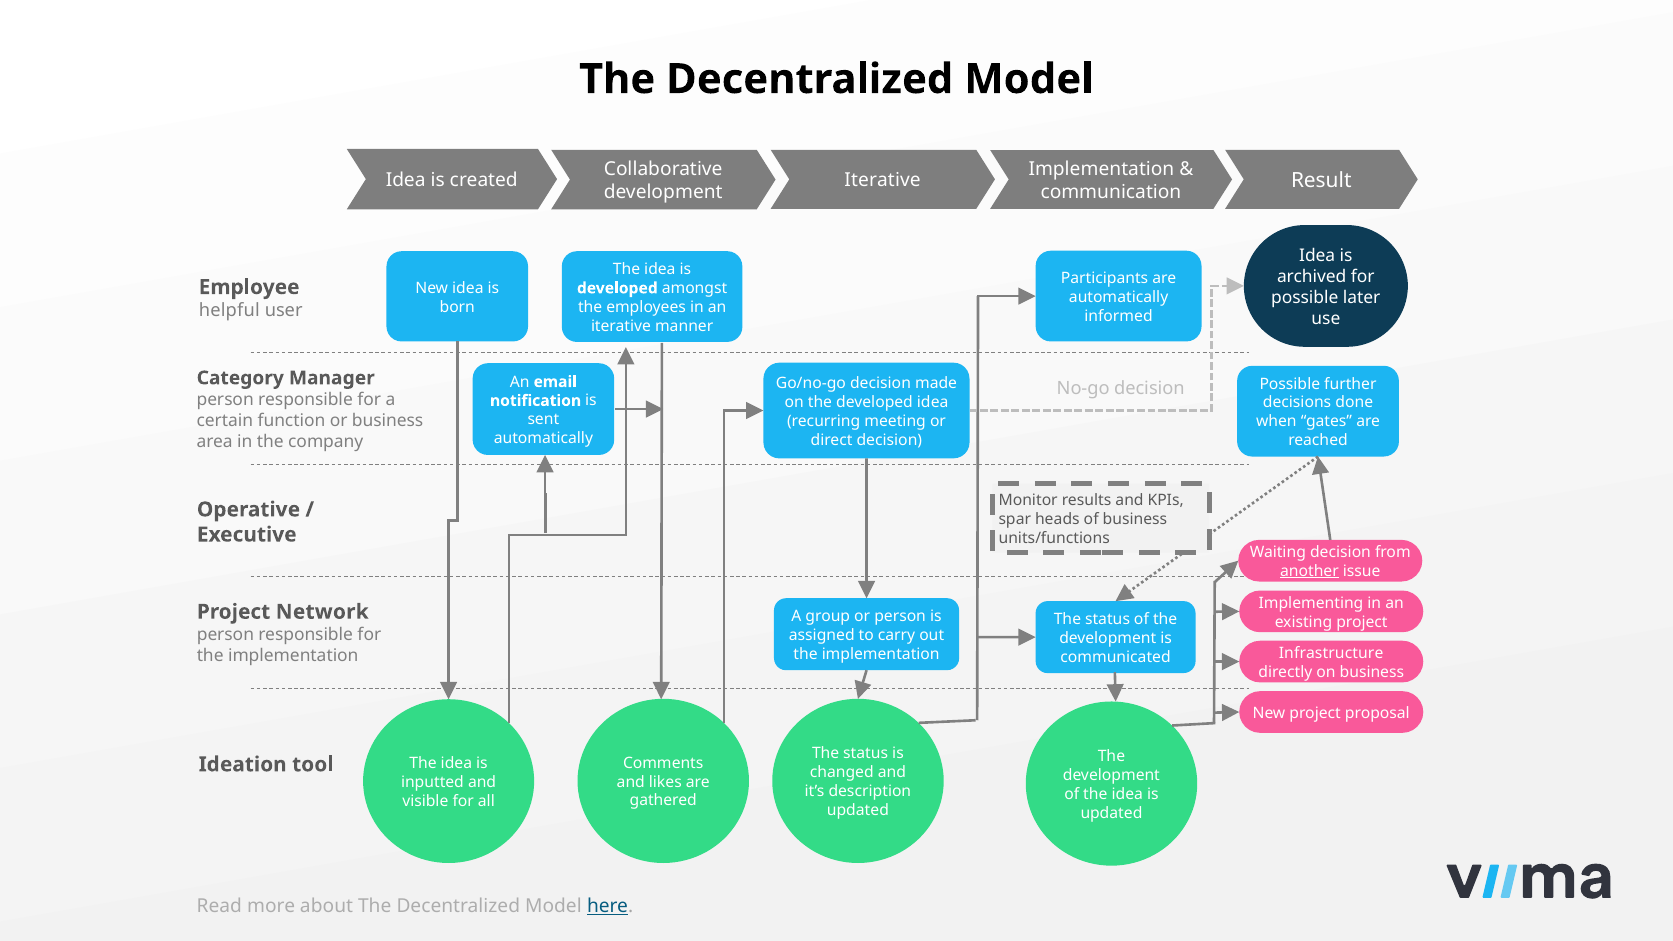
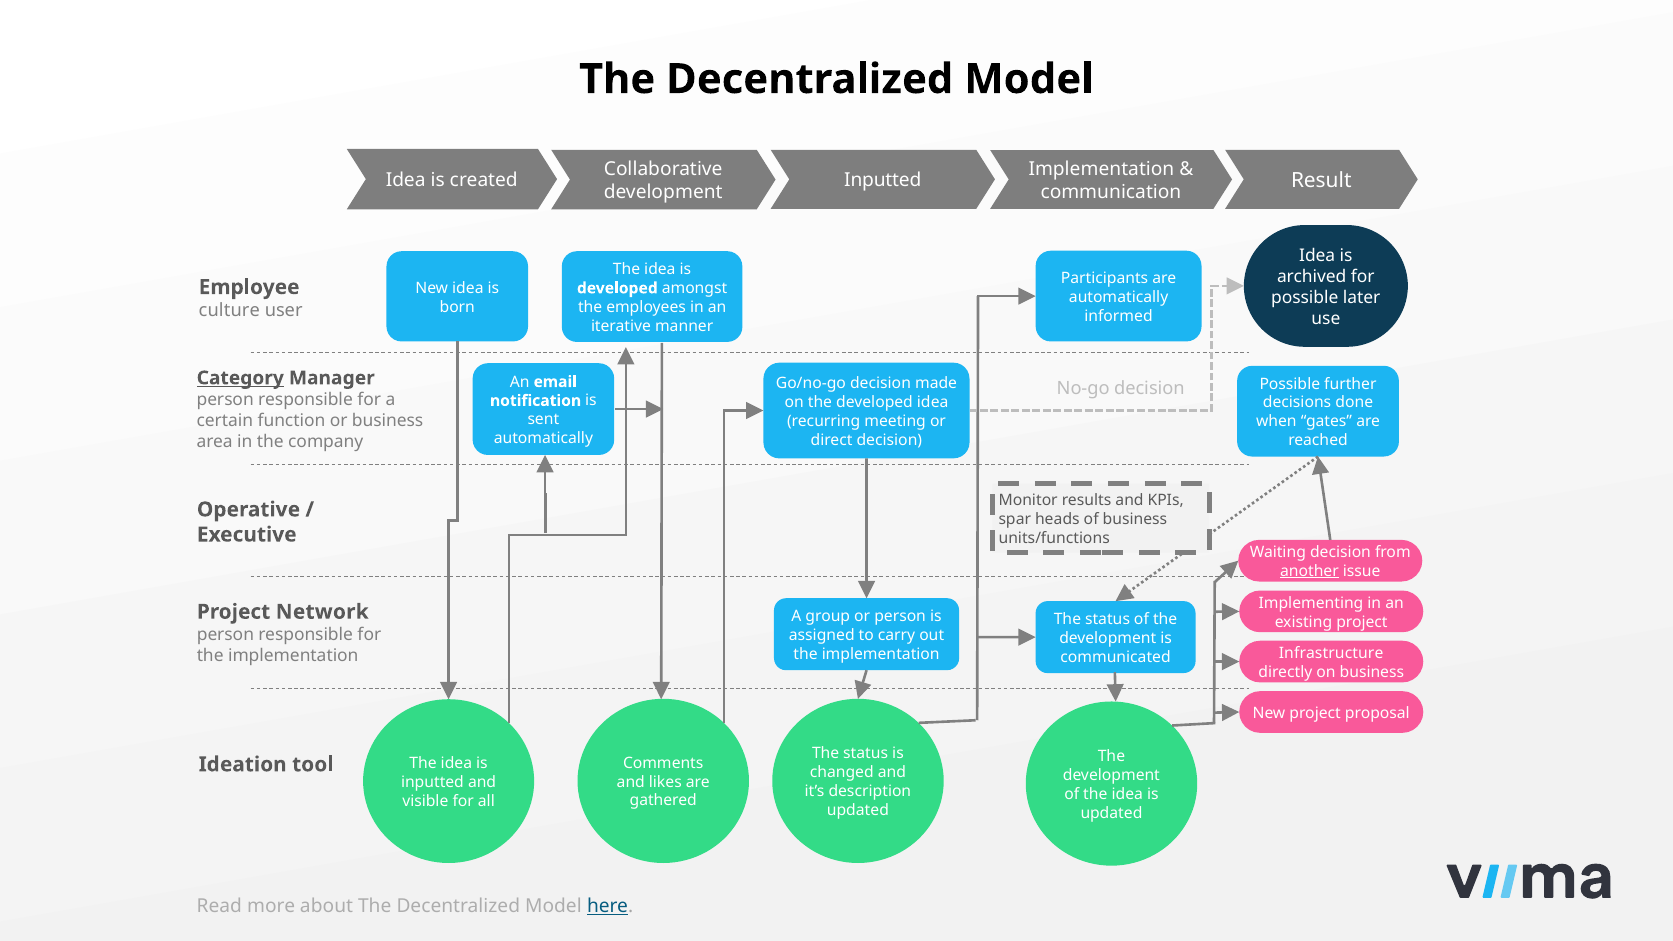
Iterative: Iterative -> Inputted (883, 181)
helpful: helpful -> culture (229, 311)
Category underline: none -> present (240, 378)
